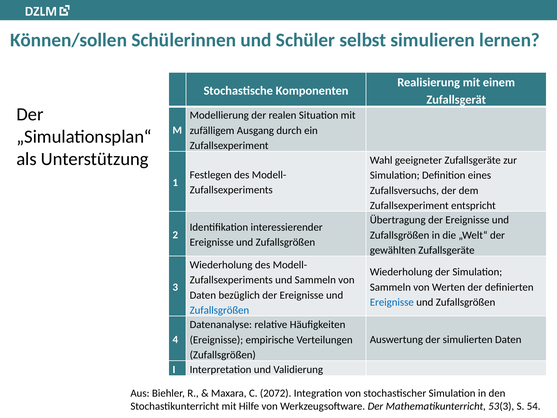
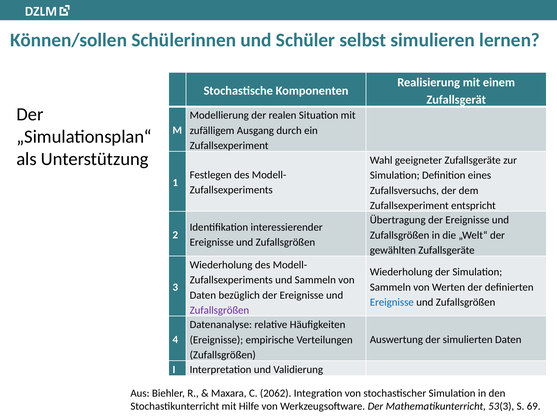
Zufallsgrößen colour: blue -> purple (219, 310)
2072: 2072 -> 2062 (276, 393)
54: 54 -> 69 (534, 406)
